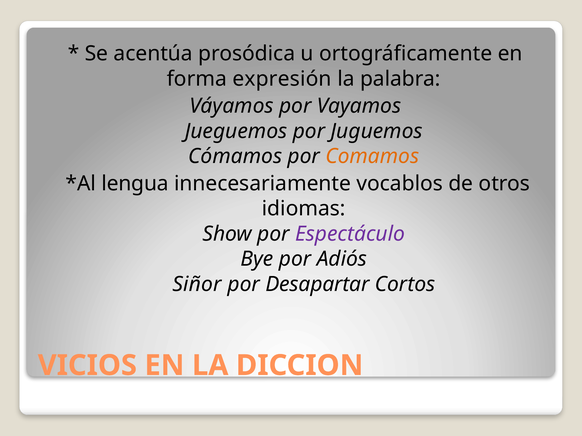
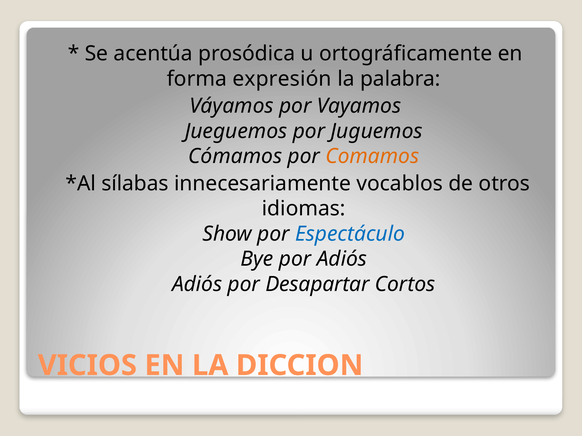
lengua: lengua -> sílabas (135, 184)
Espectáculo colour: purple -> blue (350, 234)
Siñor: Siñor -> Adiós (197, 285)
